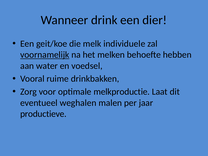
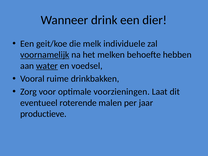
water underline: none -> present (47, 66)
melkproductie: melkproductie -> voorzieningen (122, 92)
weghalen: weghalen -> roterende (78, 103)
